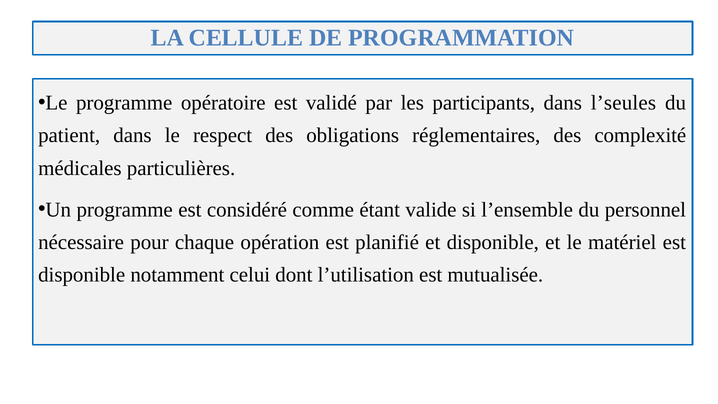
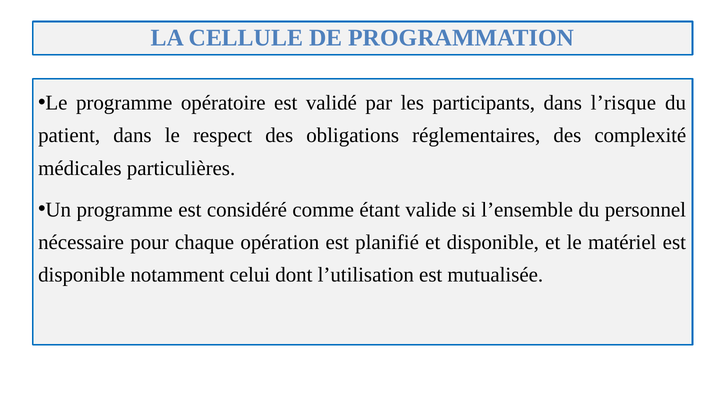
l’seules: l’seules -> l’risque (623, 103)
